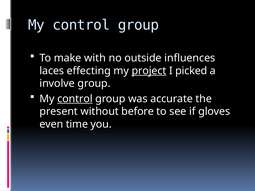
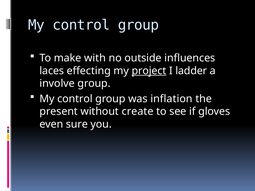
picked: picked -> ladder (191, 71)
control underline: present -> none (75, 99)
accurate: accurate -> inflation (172, 99)
before: before -> create (138, 112)
time: time -> sure (77, 124)
